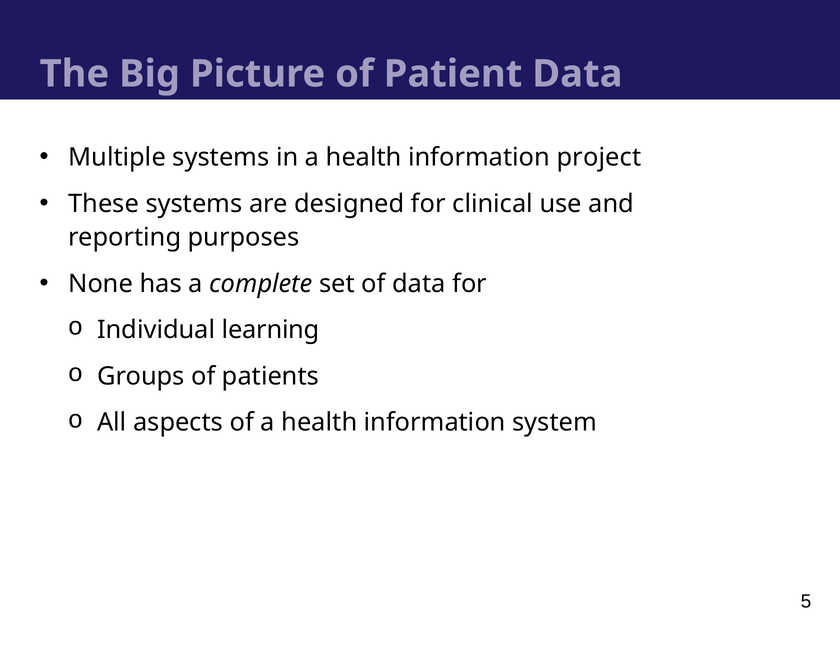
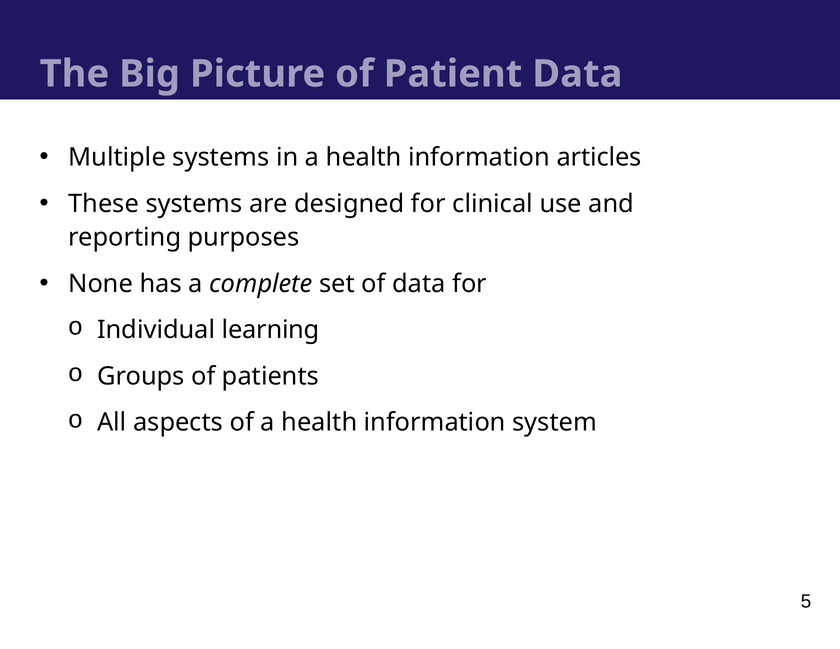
project: project -> articles (599, 157)
